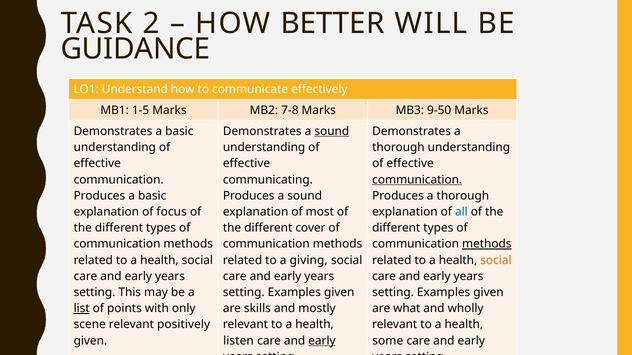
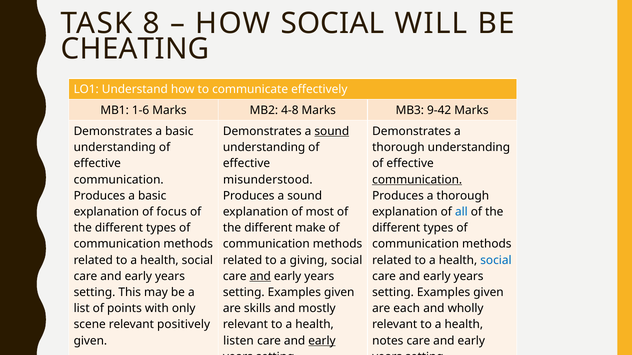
2: 2 -> 8 (151, 23)
HOW BETTER: BETTER -> SOCIAL (332, 23)
GUIDANCE: GUIDANCE -> CHEATING (135, 49)
1-5: 1-5 -> 1-6 (141, 111)
7-8: 7-8 -> 4-8 (290, 111)
9-50: 9-50 -> 9-42 (439, 111)
communicating: communicating -> misunderstood (268, 180)
cover: cover -> make (310, 228)
methods underline: present -> none (487, 244)
social colour: orange -> blue (496, 260)
and underline: none -> present (260, 277)
list underline: present -> none (82, 309)
what: what -> each (407, 309)
some: some -> notes (388, 341)
